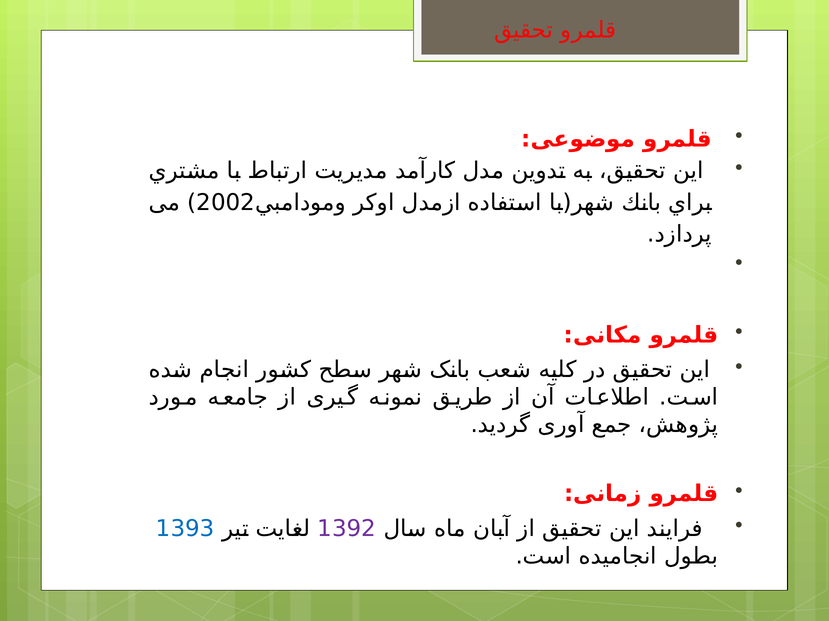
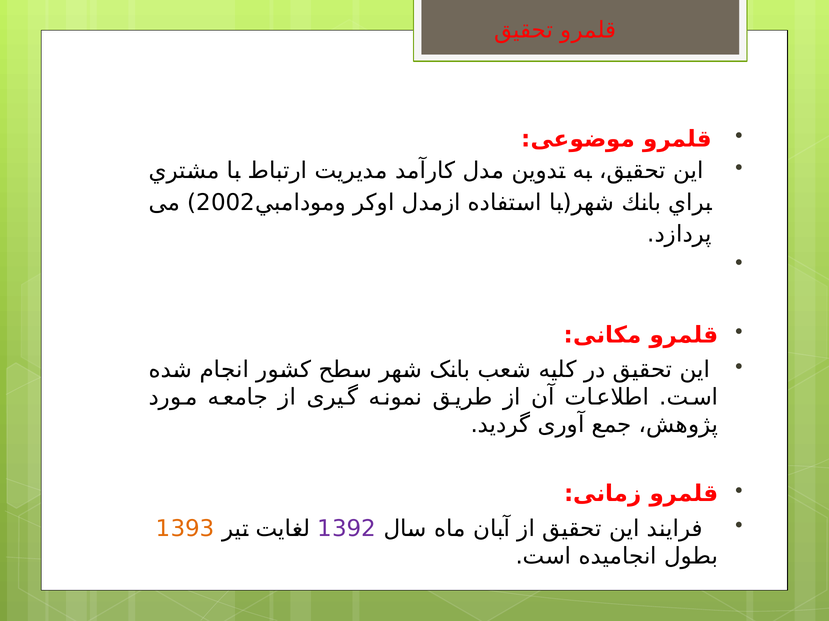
1393 colour: blue -> orange (185, 529)
